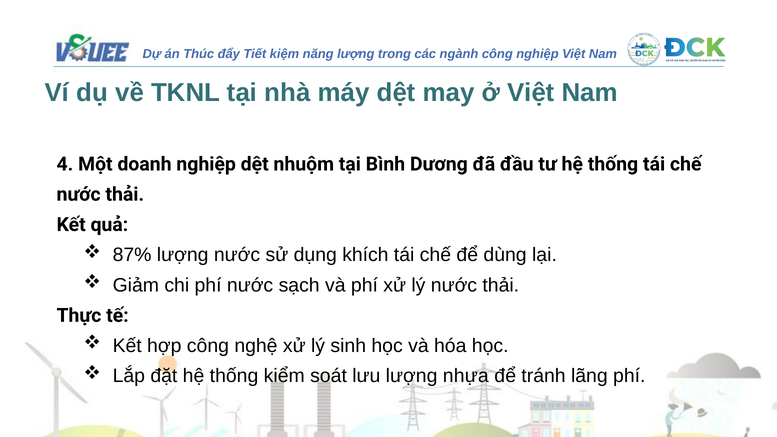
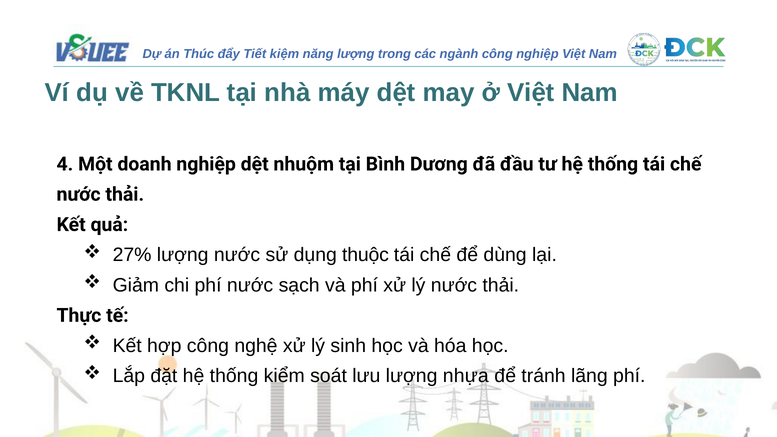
87%: 87% -> 27% (132, 255)
khích: khích -> thuộc (365, 255)
